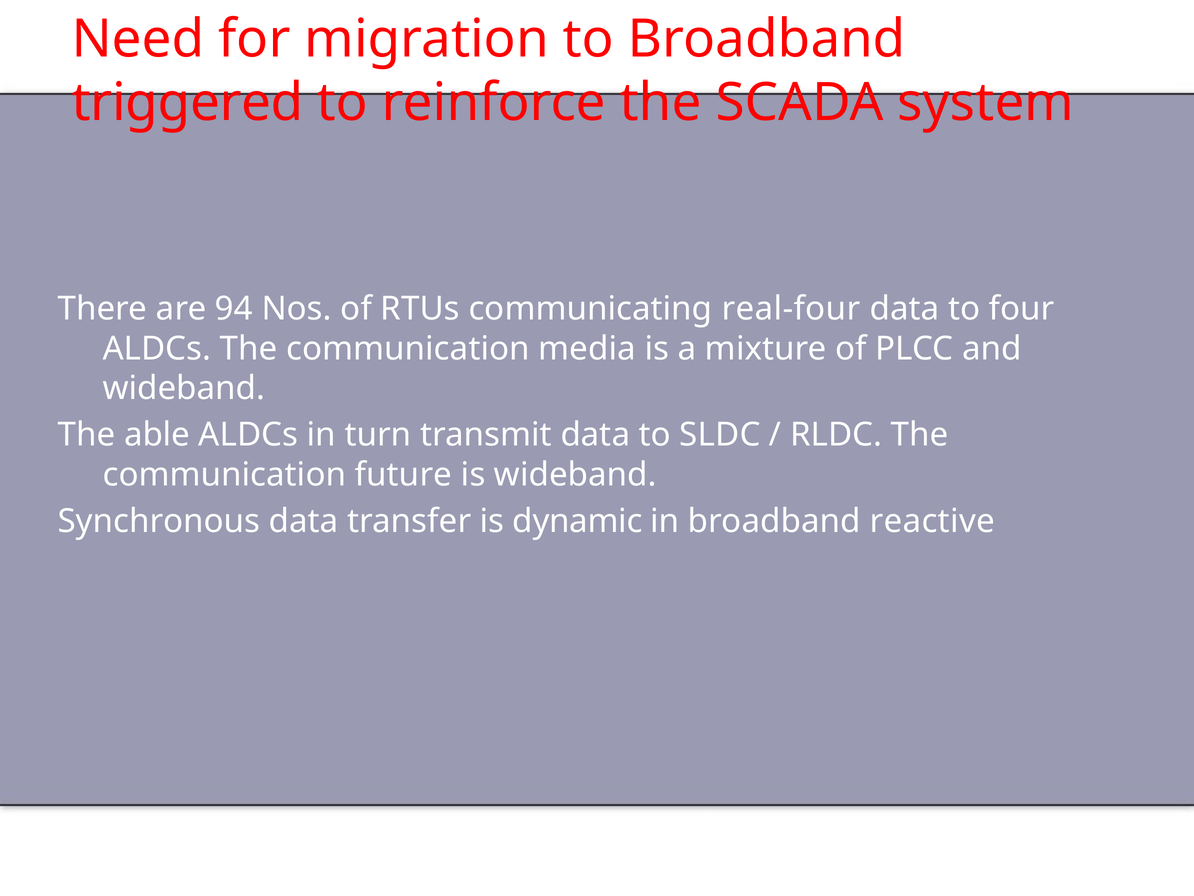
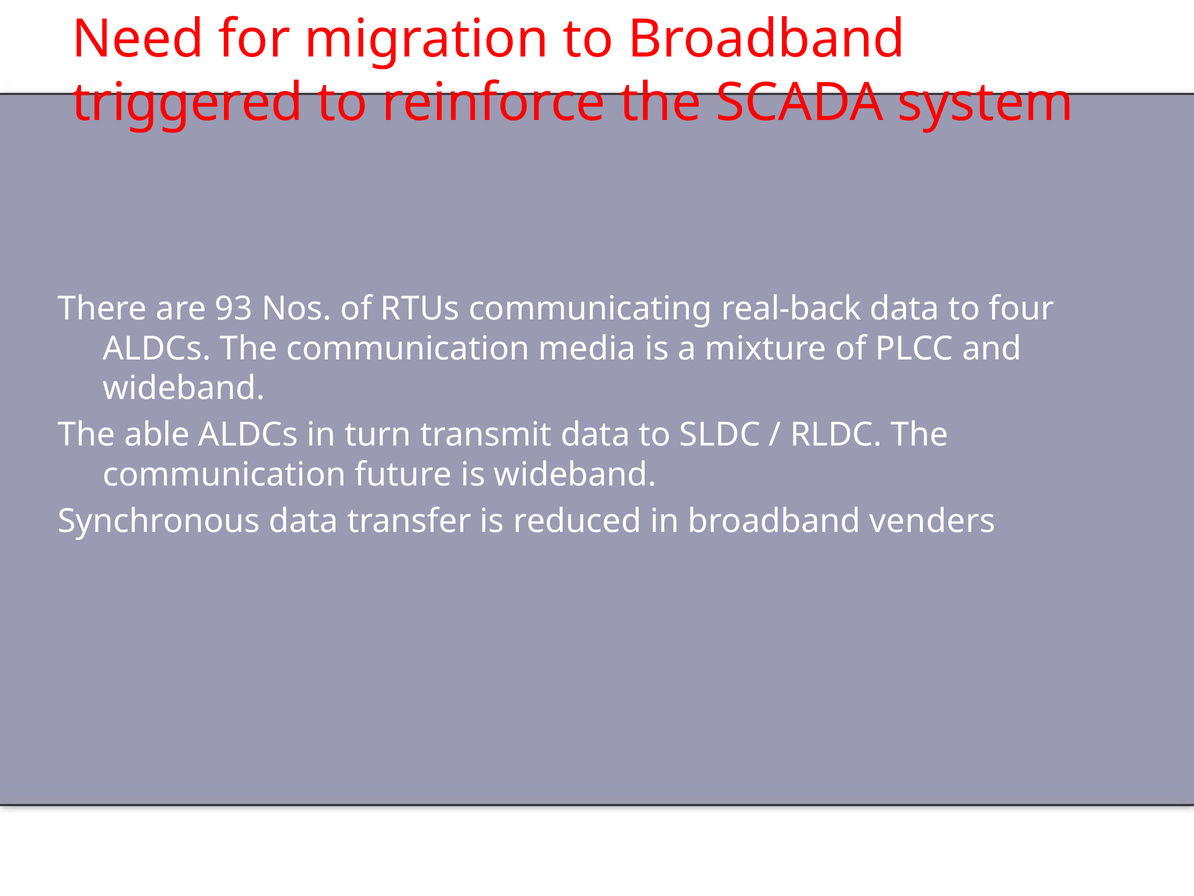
94: 94 -> 93 (234, 309)
real-four: real-four -> real-back (791, 309)
dynamic: dynamic -> reduced (577, 521)
reactive: reactive -> venders (932, 521)
